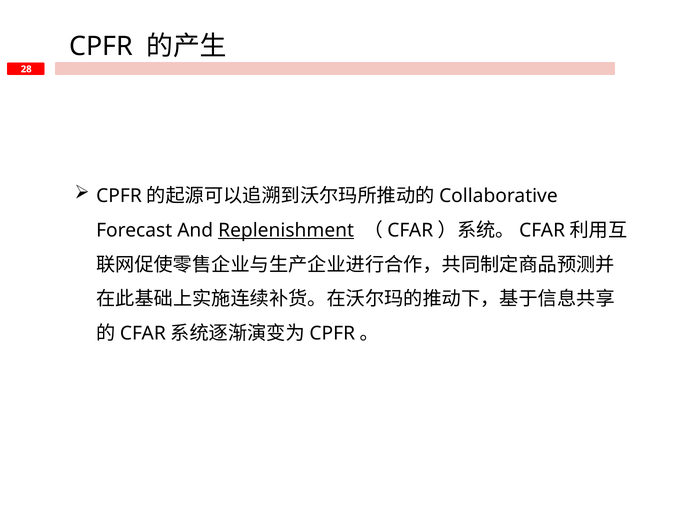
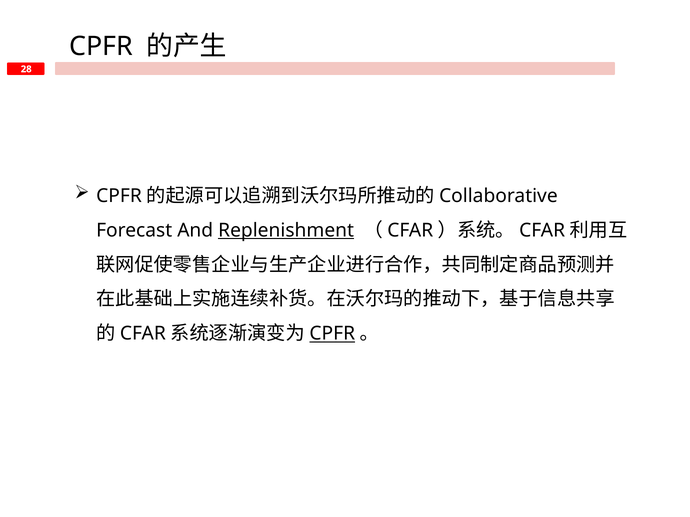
CPFR underline: none -> present (332, 334)
